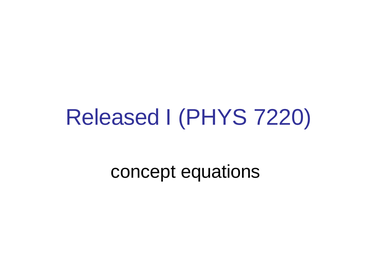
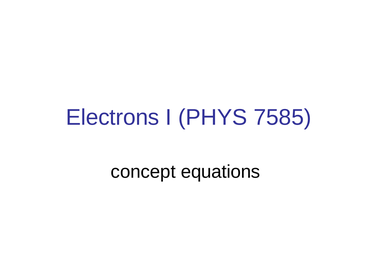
Released: Released -> Electrons (113, 118)
7220: 7220 -> 7585 (283, 118)
